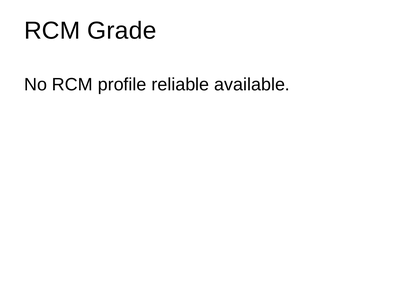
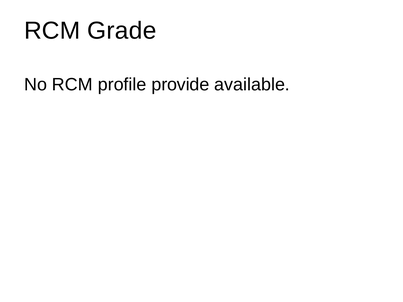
reliable: reliable -> provide (180, 85)
